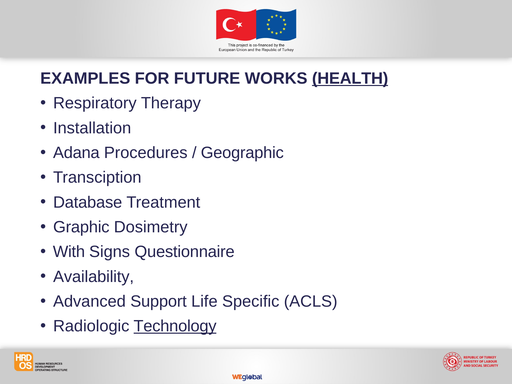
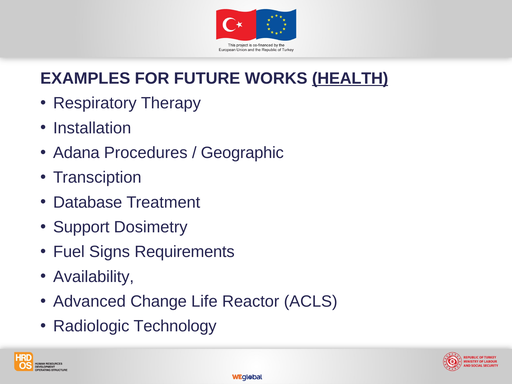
Graphic: Graphic -> Support (81, 227)
With: With -> Fuel (69, 252)
Questionnaire: Questionnaire -> Requirements (185, 252)
Support: Support -> Change (159, 301)
Specific: Specific -> Reactor (251, 301)
Technology underline: present -> none (175, 326)
